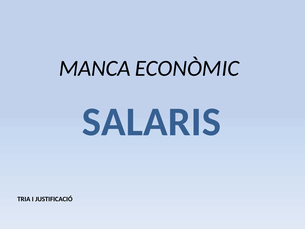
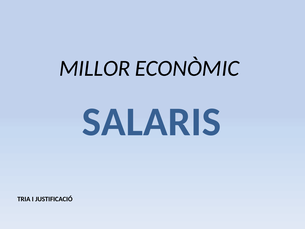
MANCA: MANCA -> MILLOR (95, 68)
